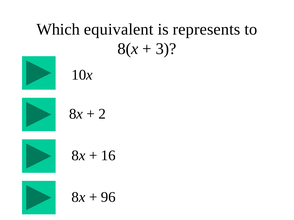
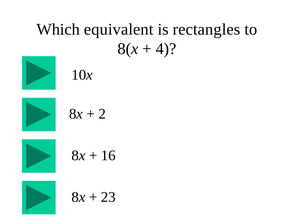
represents: represents -> rectangles (206, 29)
3: 3 -> 4 (166, 49)
96: 96 -> 23 (108, 197)
